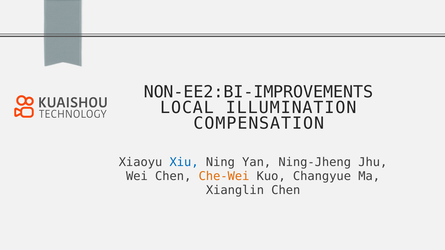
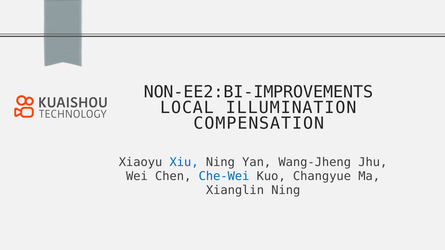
Ning-Jheng: Ning-Jheng -> Wang-Jheng (315, 162)
Che-Wei colour: orange -> blue (224, 176)
Xianglin Chen: Chen -> Ning (286, 191)
